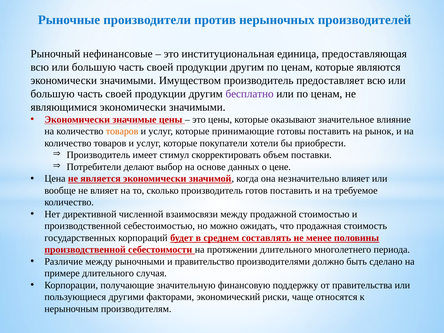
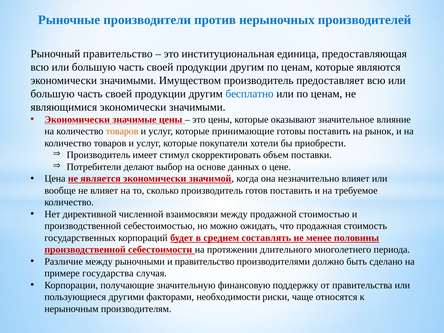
Рыночный нефинансовые: нефинансовые -> правительство (118, 54)
бесплатно colour: purple -> blue (250, 94)
примере длительного: длительного -> государства (108, 273)
экономический: экономический -> необходимости (228, 297)
